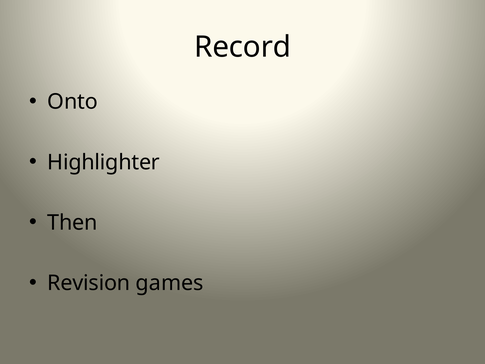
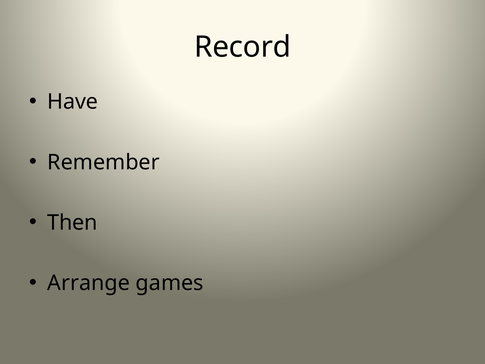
Onto: Onto -> Have (73, 102)
Highlighter: Highlighter -> Remember (103, 162)
Revision: Revision -> Arrange (89, 283)
